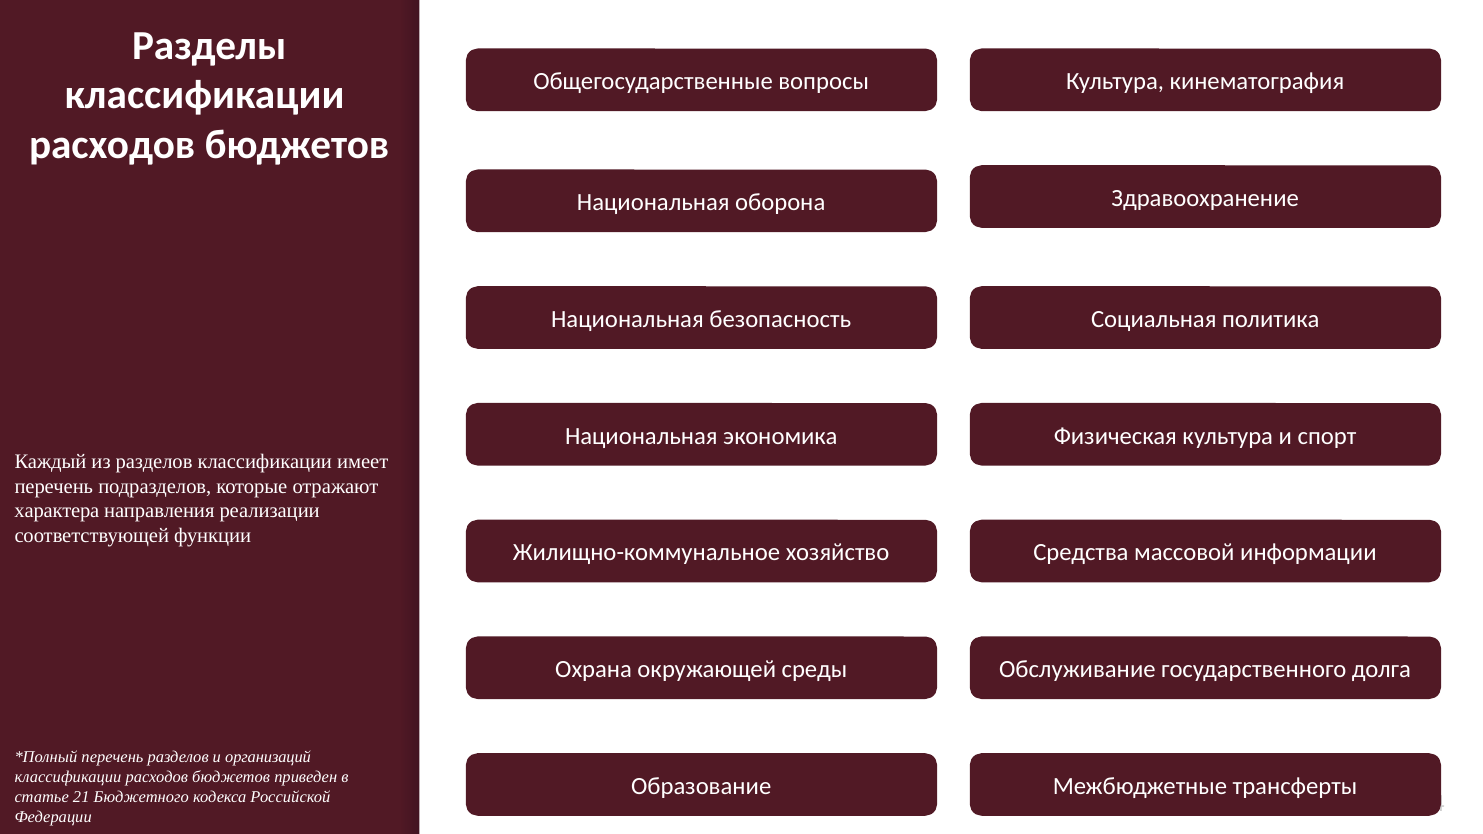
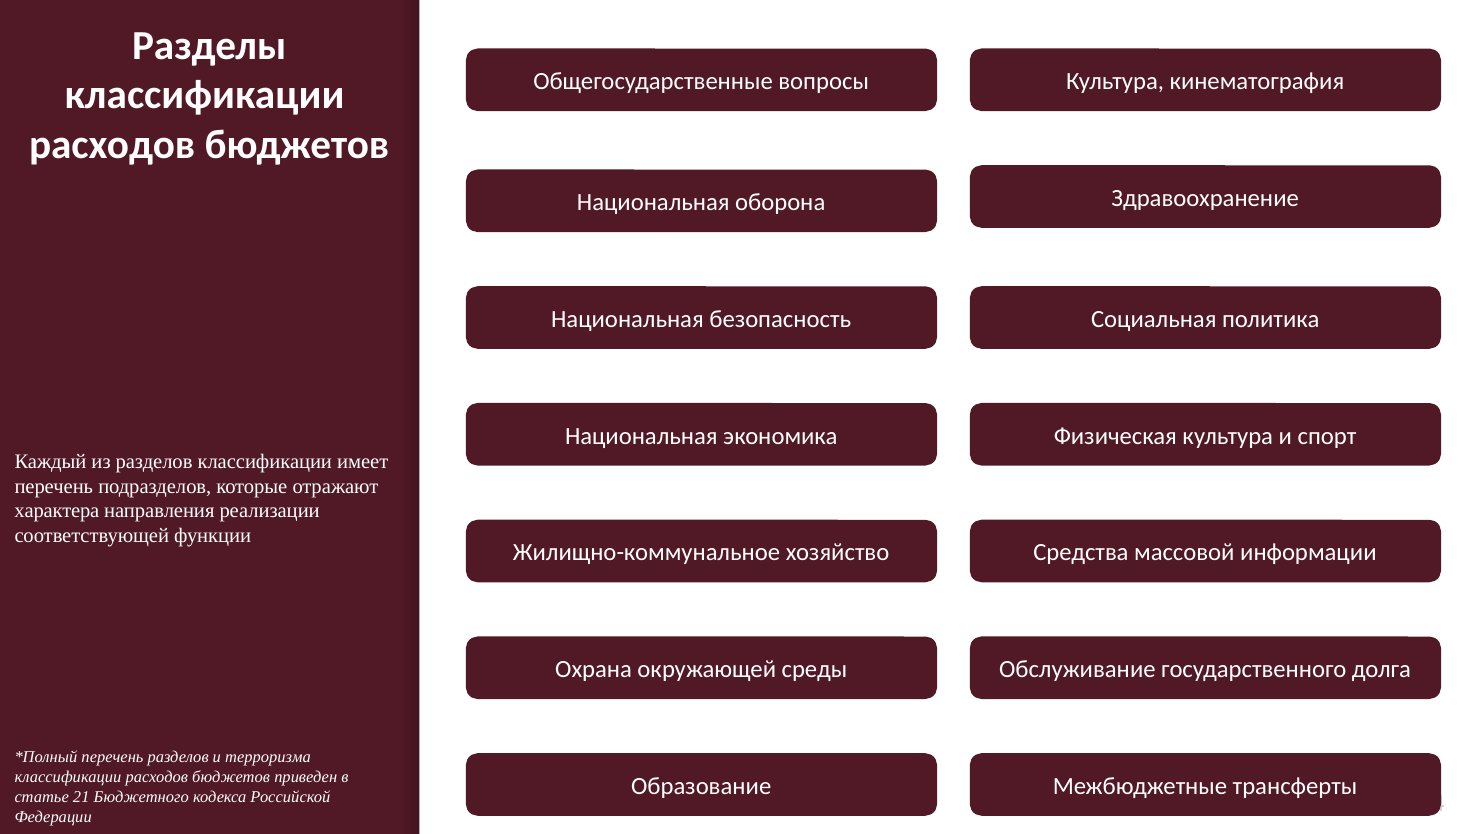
организаций: организаций -> терроризма (268, 758)
